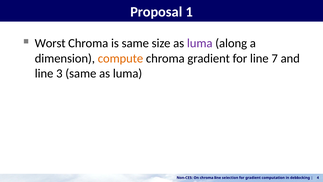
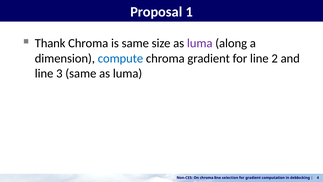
Worst: Worst -> Thank (50, 43)
compute colour: orange -> blue (120, 58)
7: 7 -> 2 (275, 58)
